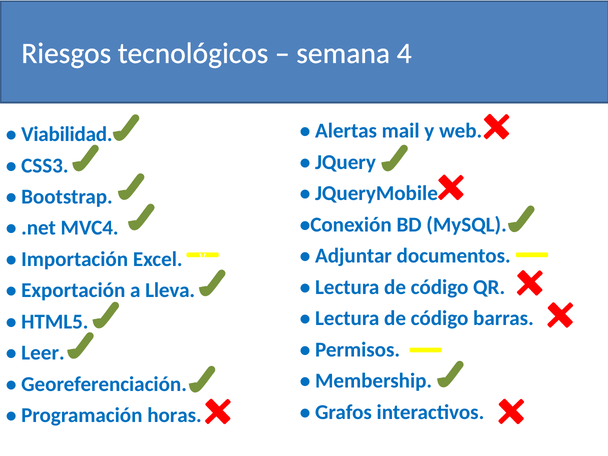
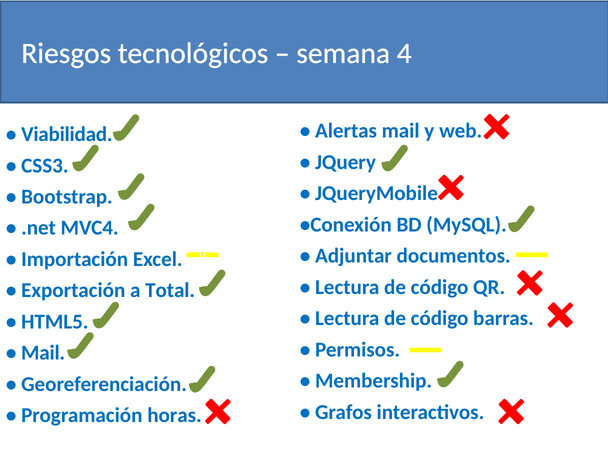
Lleva: Lleva -> Total (170, 290)
Leer: Leer -> Mail (43, 353)
